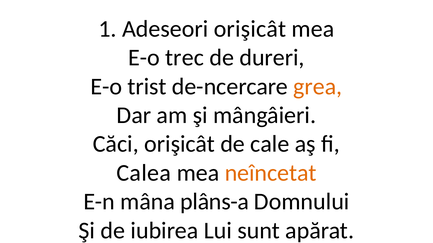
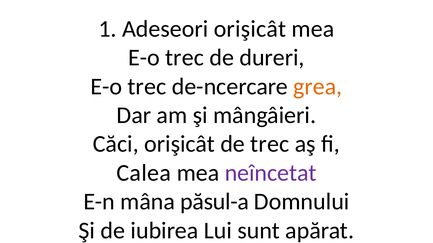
trist: trist -> trec (147, 87)
de cale: cale -> trec (270, 144)
neîncetat colour: orange -> purple (271, 173)
plâns-a: plâns-a -> păsul-a (215, 202)
